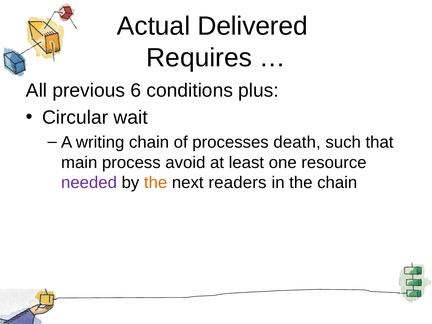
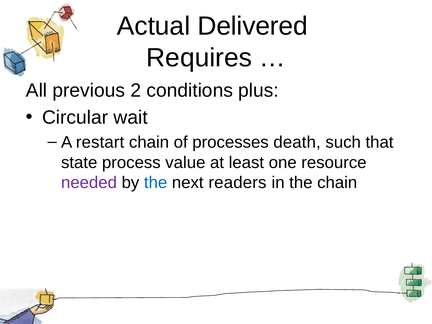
6: 6 -> 2 (136, 91)
writing: writing -> restart (100, 142)
main: main -> state (79, 162)
avoid: avoid -> value (185, 162)
the colour: orange -> blue (156, 183)
